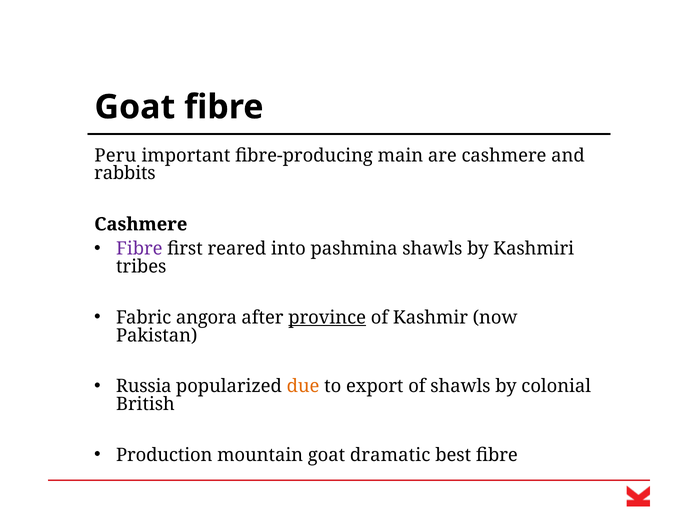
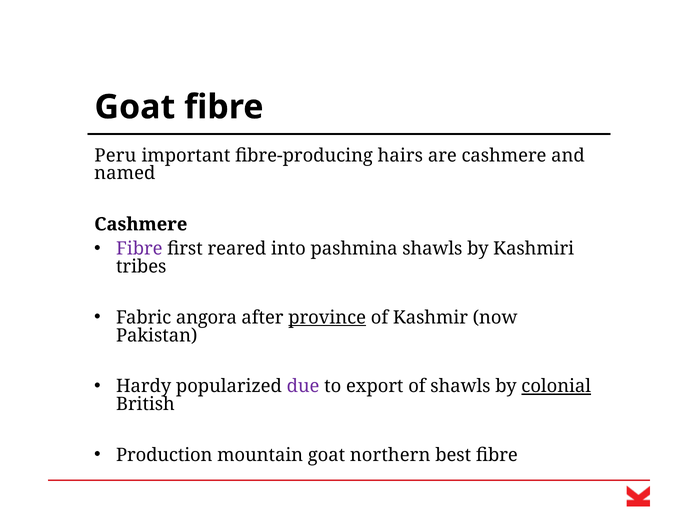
main: main -> hairs (400, 155)
rabbits: rabbits -> named (125, 173)
Russia: Russia -> Hardy (144, 386)
due colour: orange -> purple (303, 386)
colonial underline: none -> present (556, 386)
dramatic: dramatic -> northern (390, 455)
